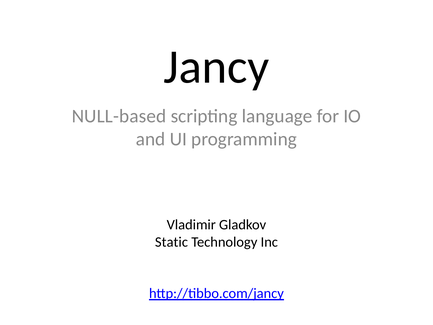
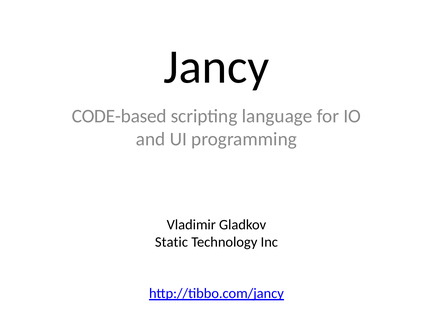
NULL-based: NULL-based -> CODE-based (119, 116)
